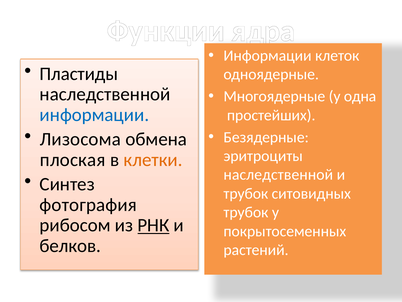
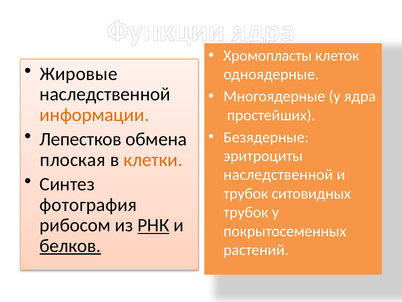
Информации: Информации -> Хромопласты (268, 56)
Пластиды: Пластиды -> Жировые (79, 74)
у одна: одна -> ядра (360, 96)
информации colour: blue -> orange (94, 115)
Лизосома: Лизосома -> Лепестков (81, 139)
белков underline: none -> present (70, 245)
